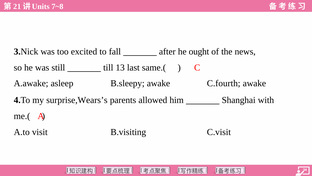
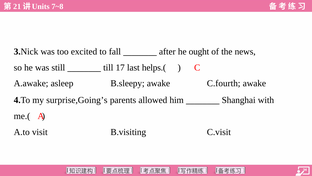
13: 13 -> 17 (120, 67)
same.(: same.( -> helps.( (154, 67)
surprise,Wears’s: surprise,Wears’s -> surprise,Going’s (77, 100)
